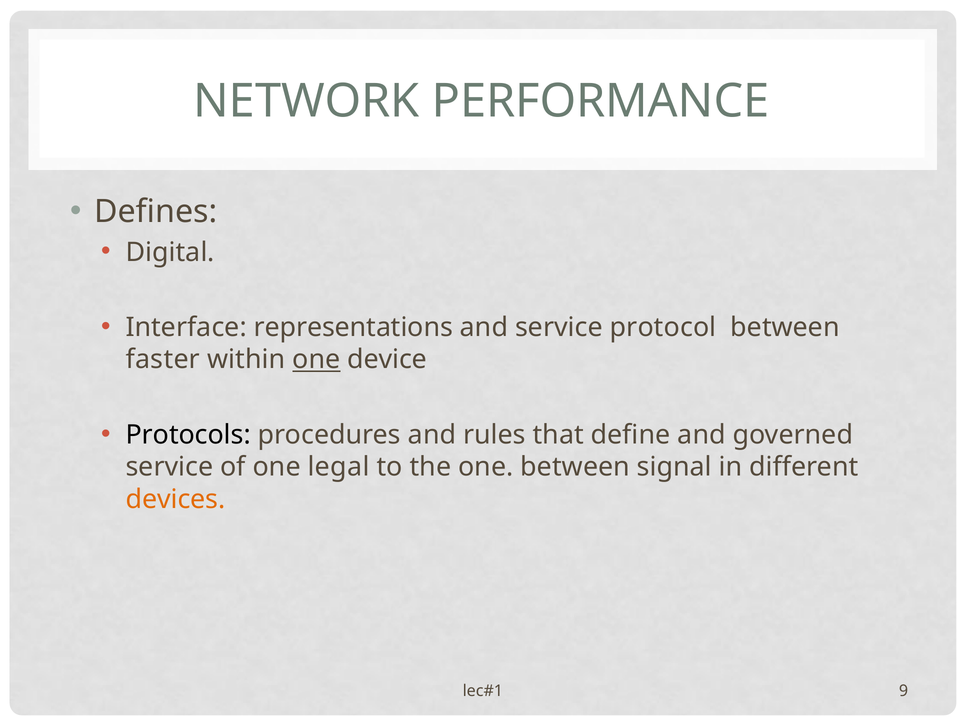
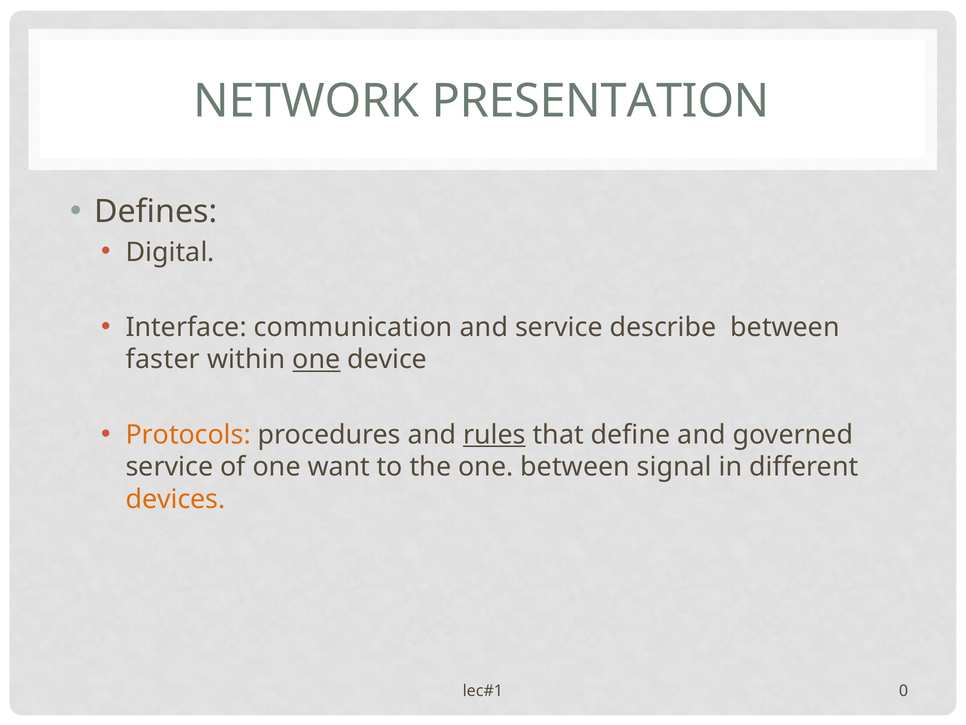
PERFORMANCE: PERFORMANCE -> PRESENTATION (601, 101)
representations: representations -> communication (353, 327)
protocol: protocol -> describe (663, 327)
Protocols colour: black -> orange (188, 434)
rules underline: none -> present (494, 434)
legal: legal -> want (339, 467)
9: 9 -> 0 (903, 691)
